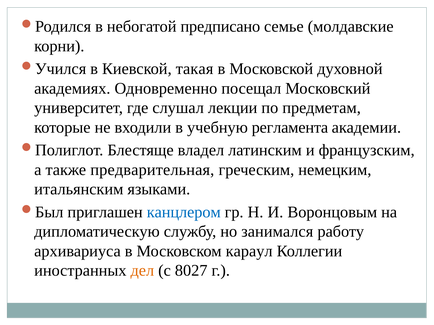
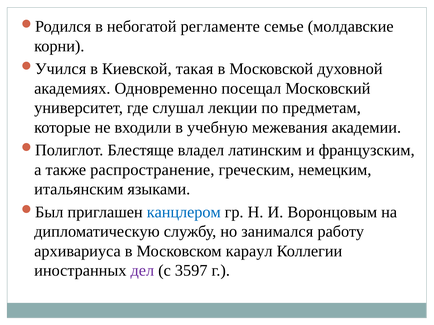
предписано: предписано -> регламенте (220, 27)
регламента: регламента -> межевания (290, 128)
предварительная: предварительная -> распространение (152, 170)
дел colour: orange -> purple (142, 271)
8027: 8027 -> 3597 (191, 271)
